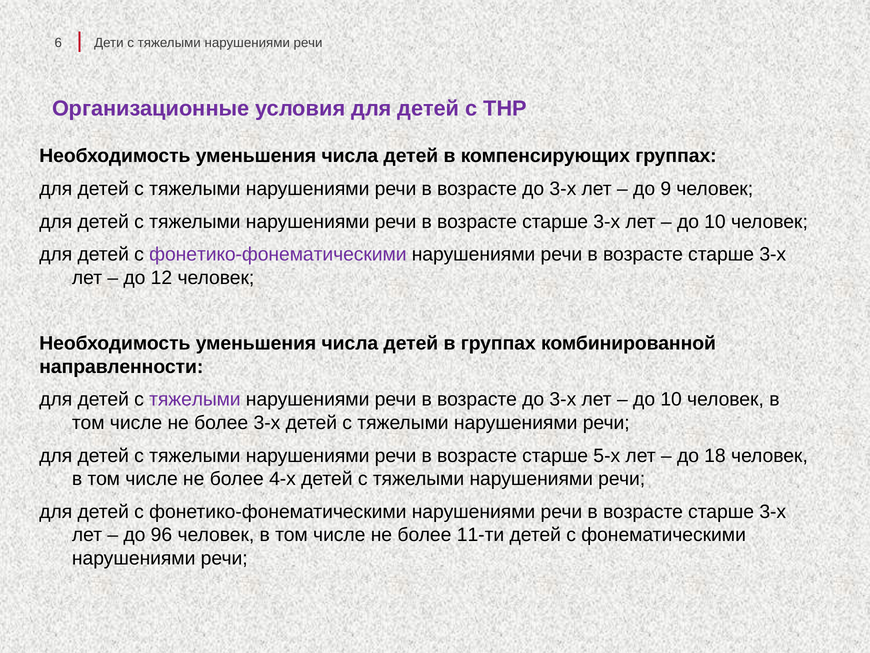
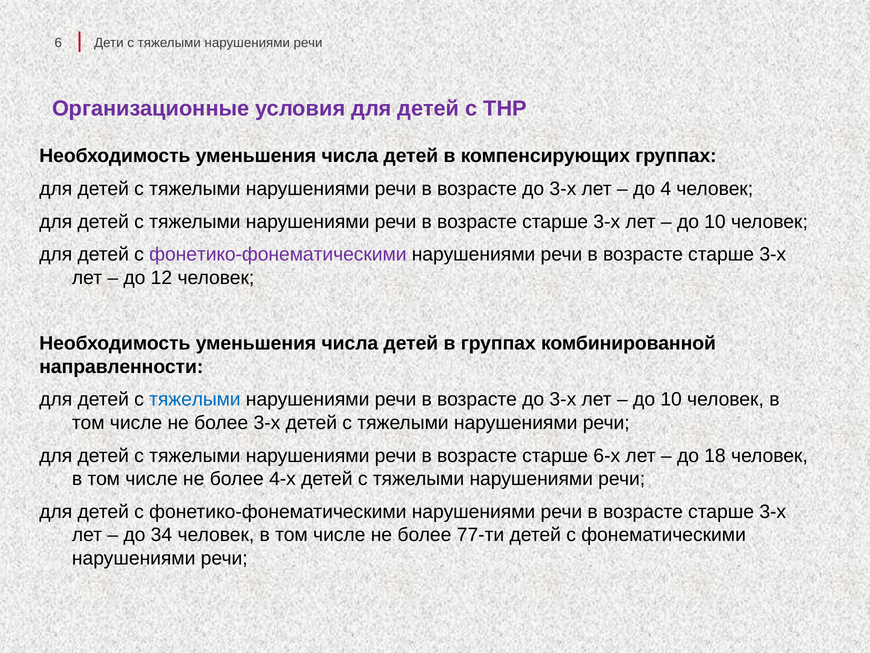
9: 9 -> 4 (666, 189)
тяжелыми colour: purple -> blue (195, 399)
5-х: 5-х -> 6-х (607, 455)
96: 96 -> 34 (161, 535)
11-ти: 11-ти -> 77-ти (481, 535)
